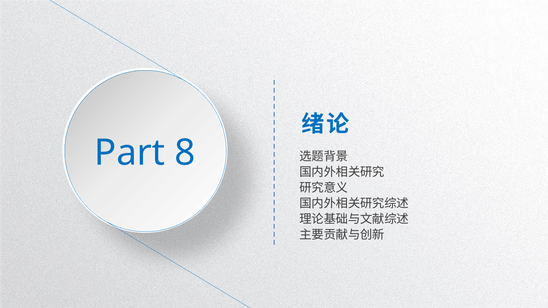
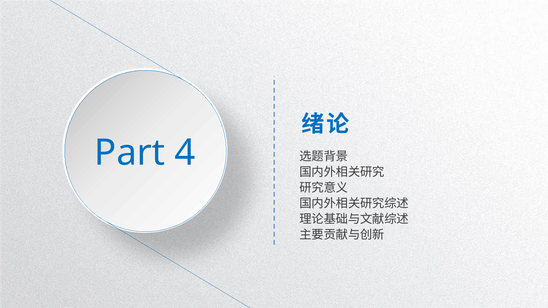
8: 8 -> 4 (185, 153)
